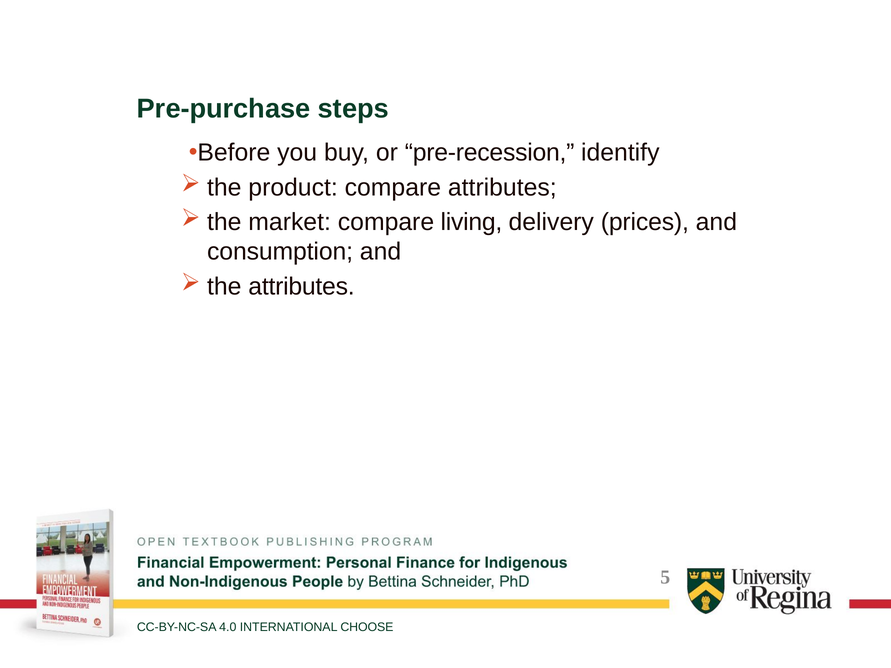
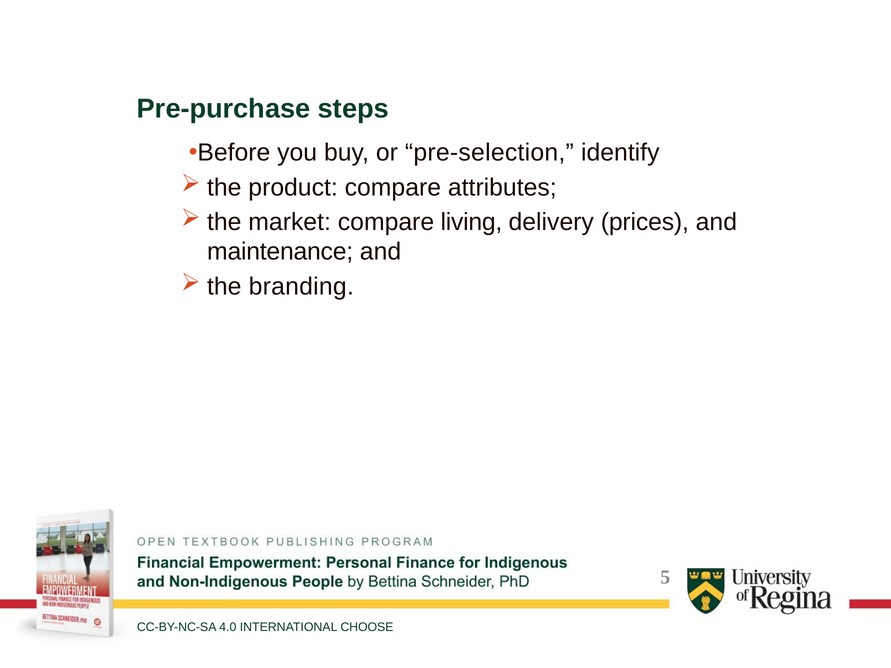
pre-recession: pre-recession -> pre-selection (489, 153)
consumption: consumption -> maintenance (280, 252)
the attributes: attributes -> branding (301, 286)
